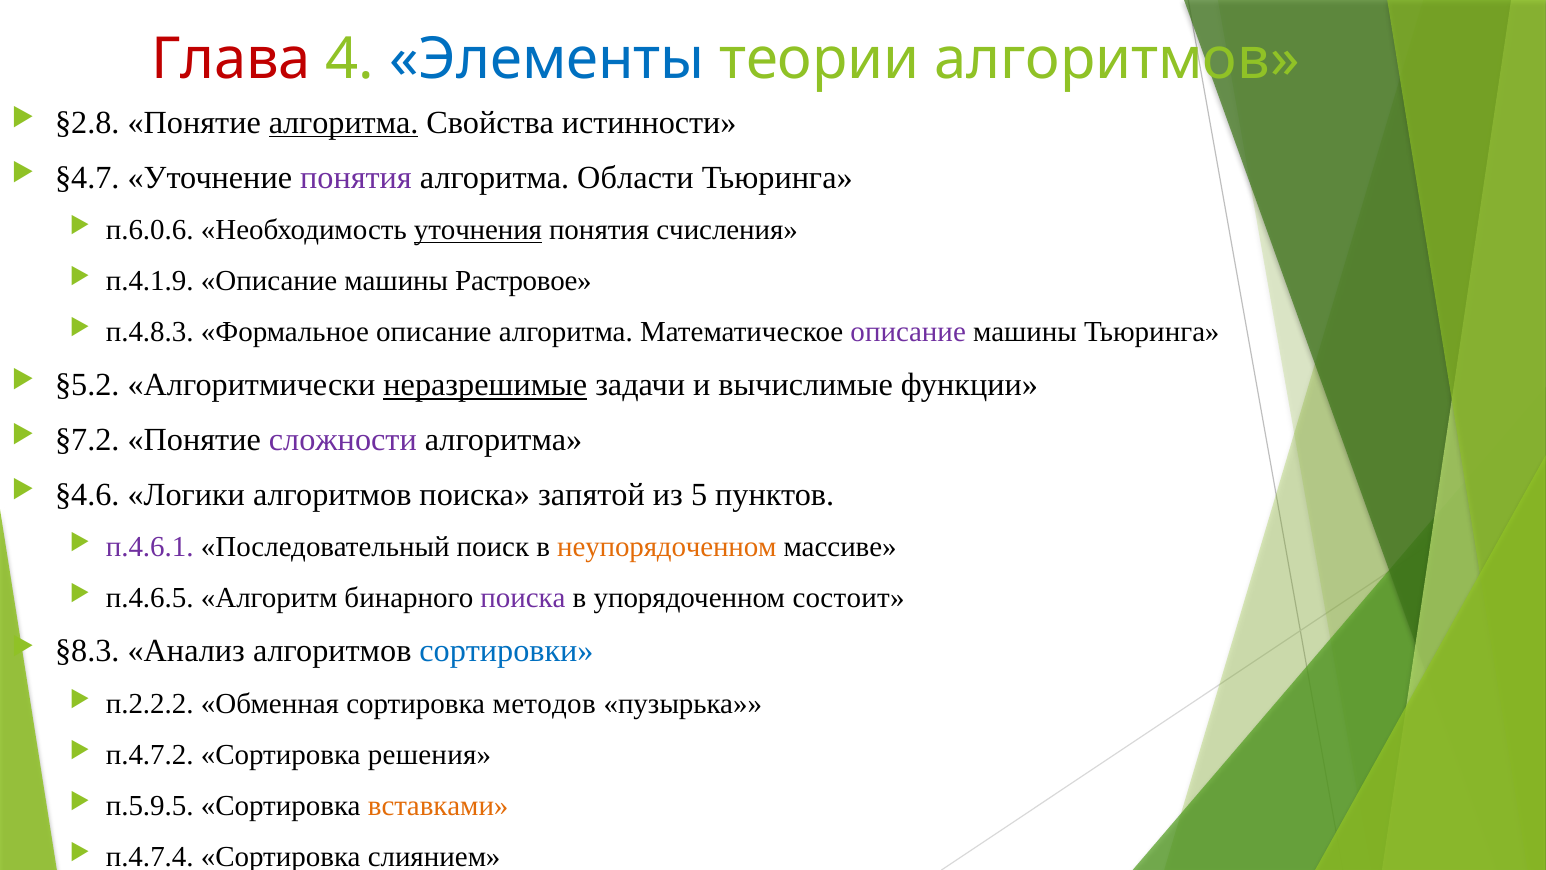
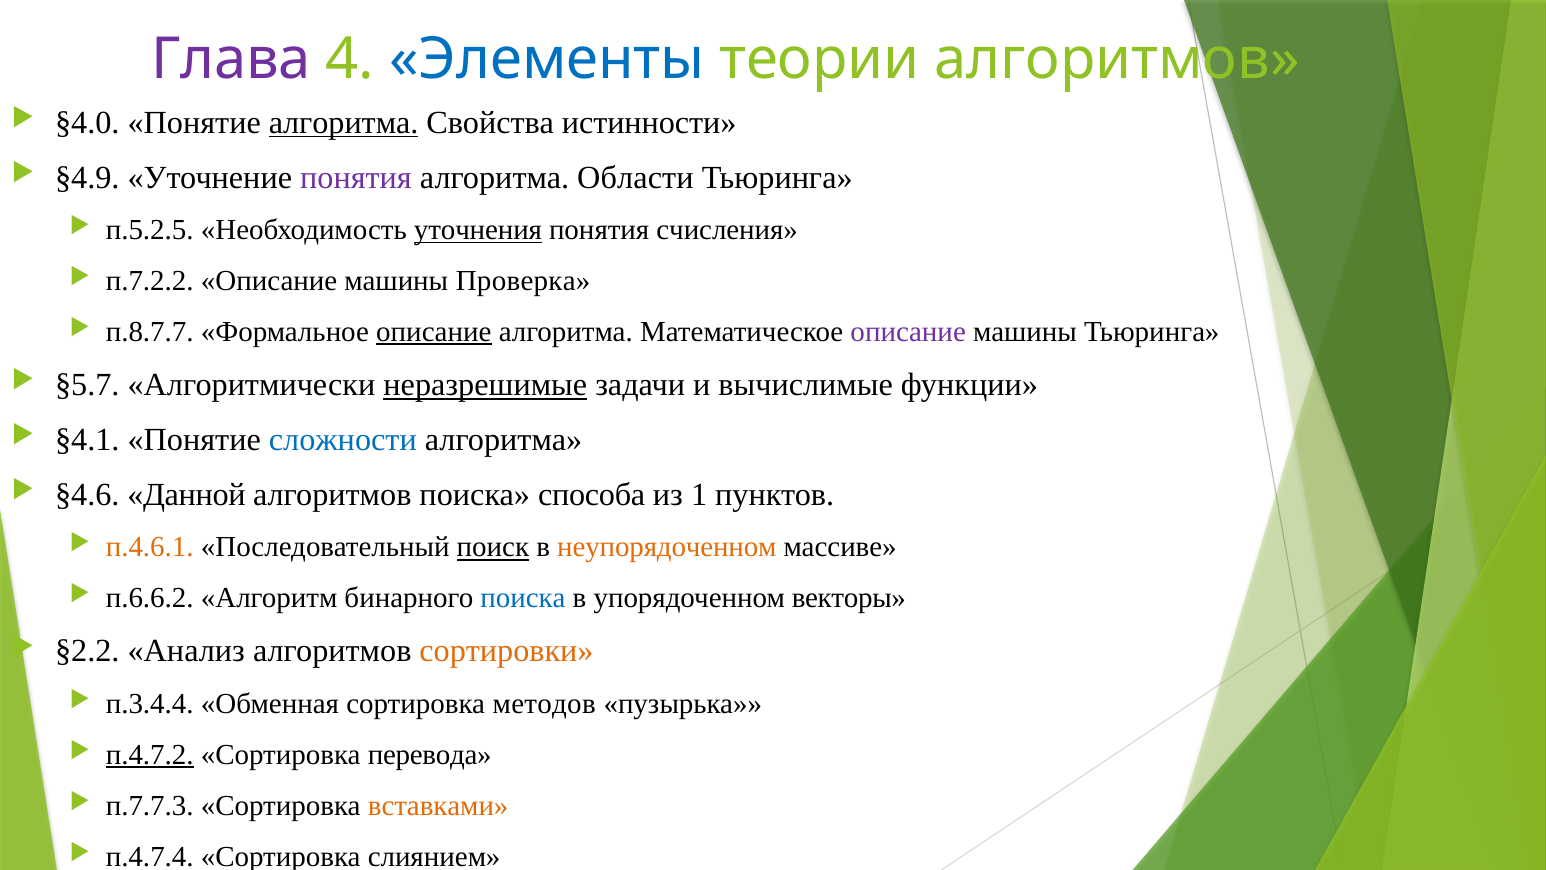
Глава colour: red -> purple (231, 60)
§2.8: §2.8 -> §4.0 (87, 123)
§4.7: §4.7 -> §4.9 (87, 177)
п.6.0.6: п.6.0.6 -> п.5.2.5 (150, 230)
п.4.1.9: п.4.1.9 -> п.7.2.2 (150, 281)
Растровое: Растровое -> Проверка (523, 281)
п.4.8.3: п.4.8.3 -> п.8.7.7 (150, 332)
описание underline: none -> present (434, 332)
§5.2: §5.2 -> §5.7 (87, 385)
§7.2: §7.2 -> §4.1 (87, 440)
сложности colour: purple -> blue (343, 440)
Логики: Логики -> Данной (186, 494)
запятой: запятой -> способа (592, 494)
5: 5 -> 1 (699, 494)
п.4.6.1 colour: purple -> orange (150, 547)
поиск underline: none -> present (493, 547)
п.4.6.5: п.4.6.5 -> п.6.6.2 (150, 598)
поиска colour: purple -> blue (523, 598)
состоит: состоит -> векторы (849, 598)
§8.3: §8.3 -> §2.2 (87, 651)
сортировки colour: blue -> orange (506, 651)
п.2.2.2: п.2.2.2 -> п.3.4.4 (150, 704)
п.4.7.2 underline: none -> present (150, 754)
решения: решения -> перевода (430, 754)
п.5.9.5: п.5.9.5 -> п.7.7.3 (150, 805)
